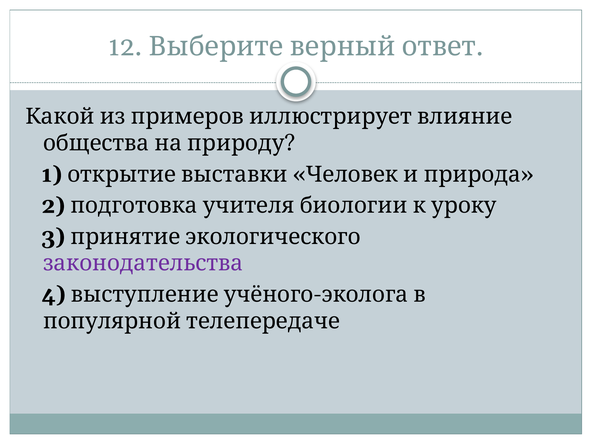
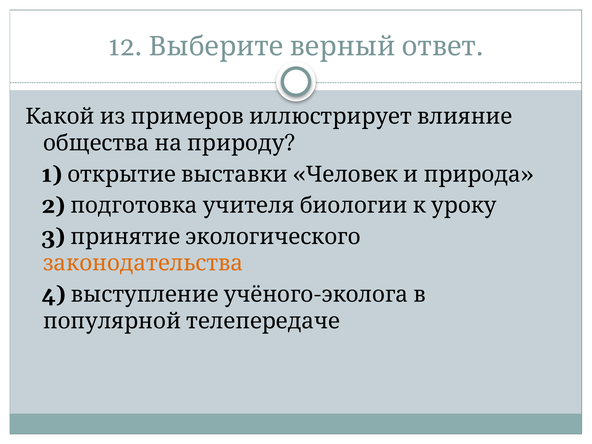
законодательства colour: purple -> orange (143, 263)
